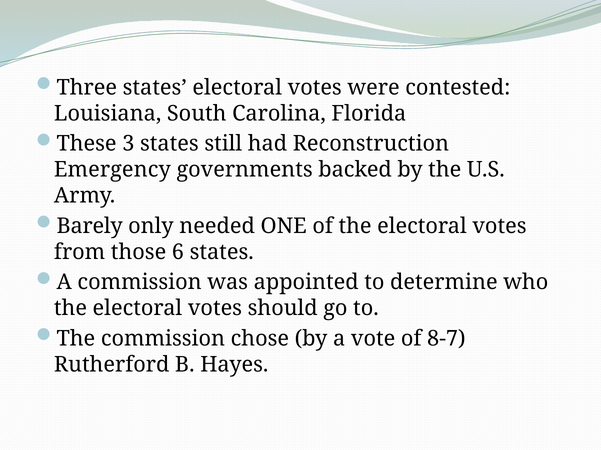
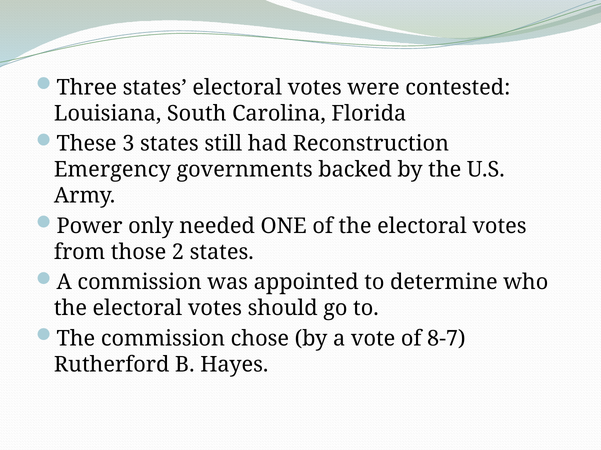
Barely: Barely -> Power (90, 226)
6: 6 -> 2 (178, 252)
